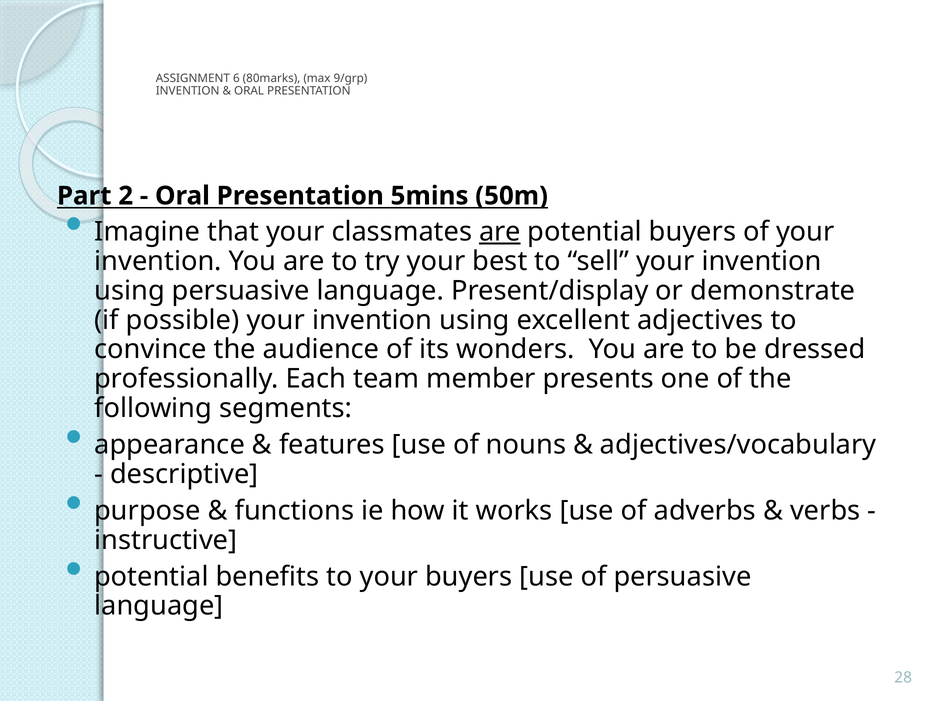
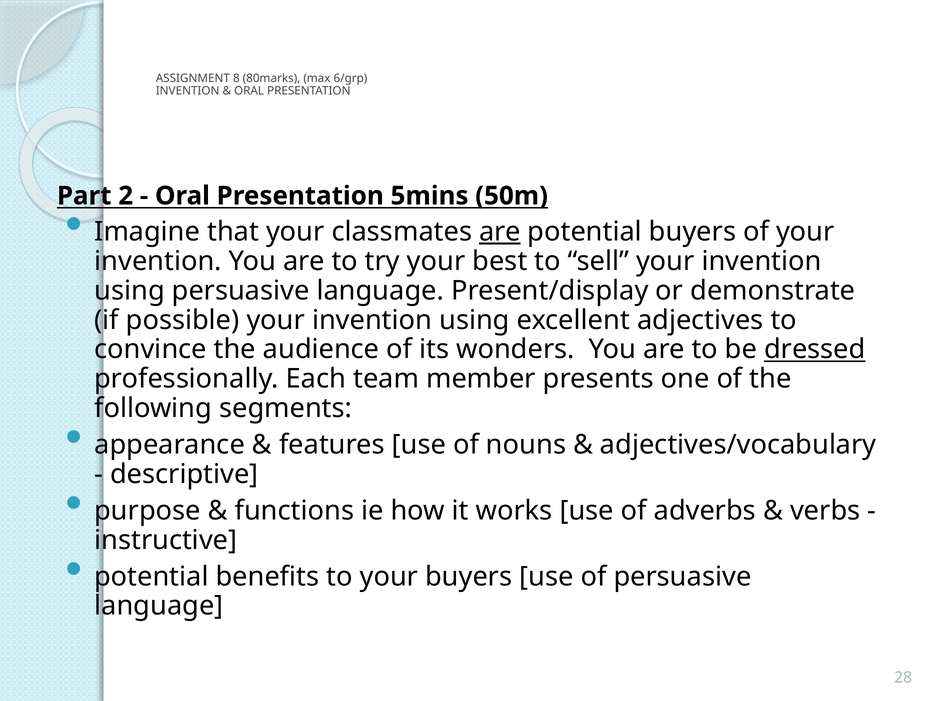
6: 6 -> 8 (236, 78)
9/grp: 9/grp -> 6/grp (350, 78)
dressed underline: none -> present (815, 349)
